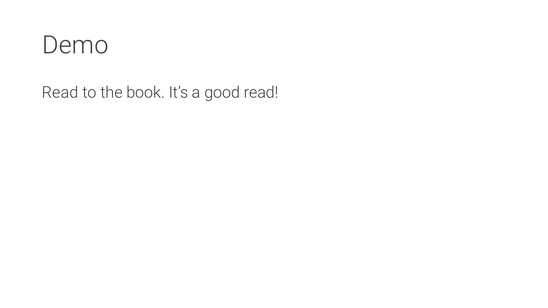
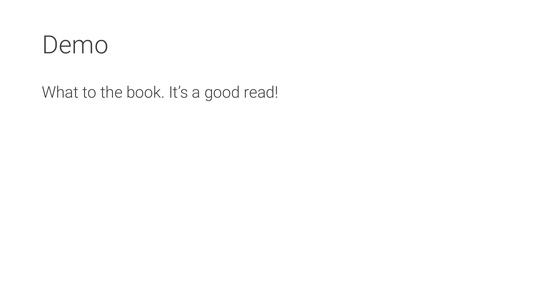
Read: Read -> What (60, 93)
